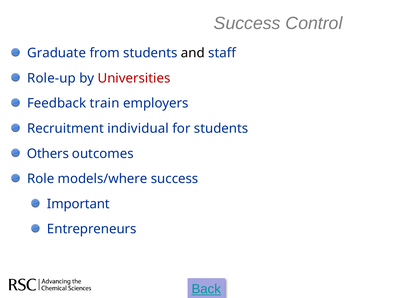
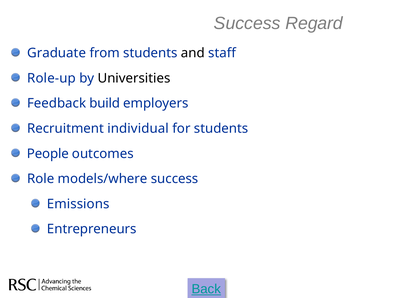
Control: Control -> Regard (314, 23)
Universities colour: red -> black (134, 78)
train: train -> build (105, 104)
Others: Others -> People (48, 154)
Important: Important -> Emissions (78, 204)
